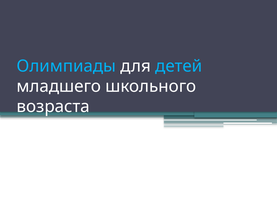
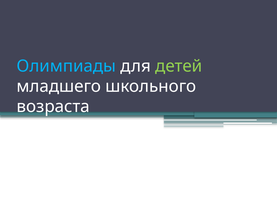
детей colour: light blue -> light green (179, 66)
